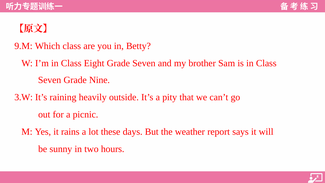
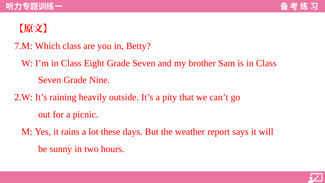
9.M: 9.M -> 7.M (23, 46)
3.W: 3.W -> 2.W (24, 97)
